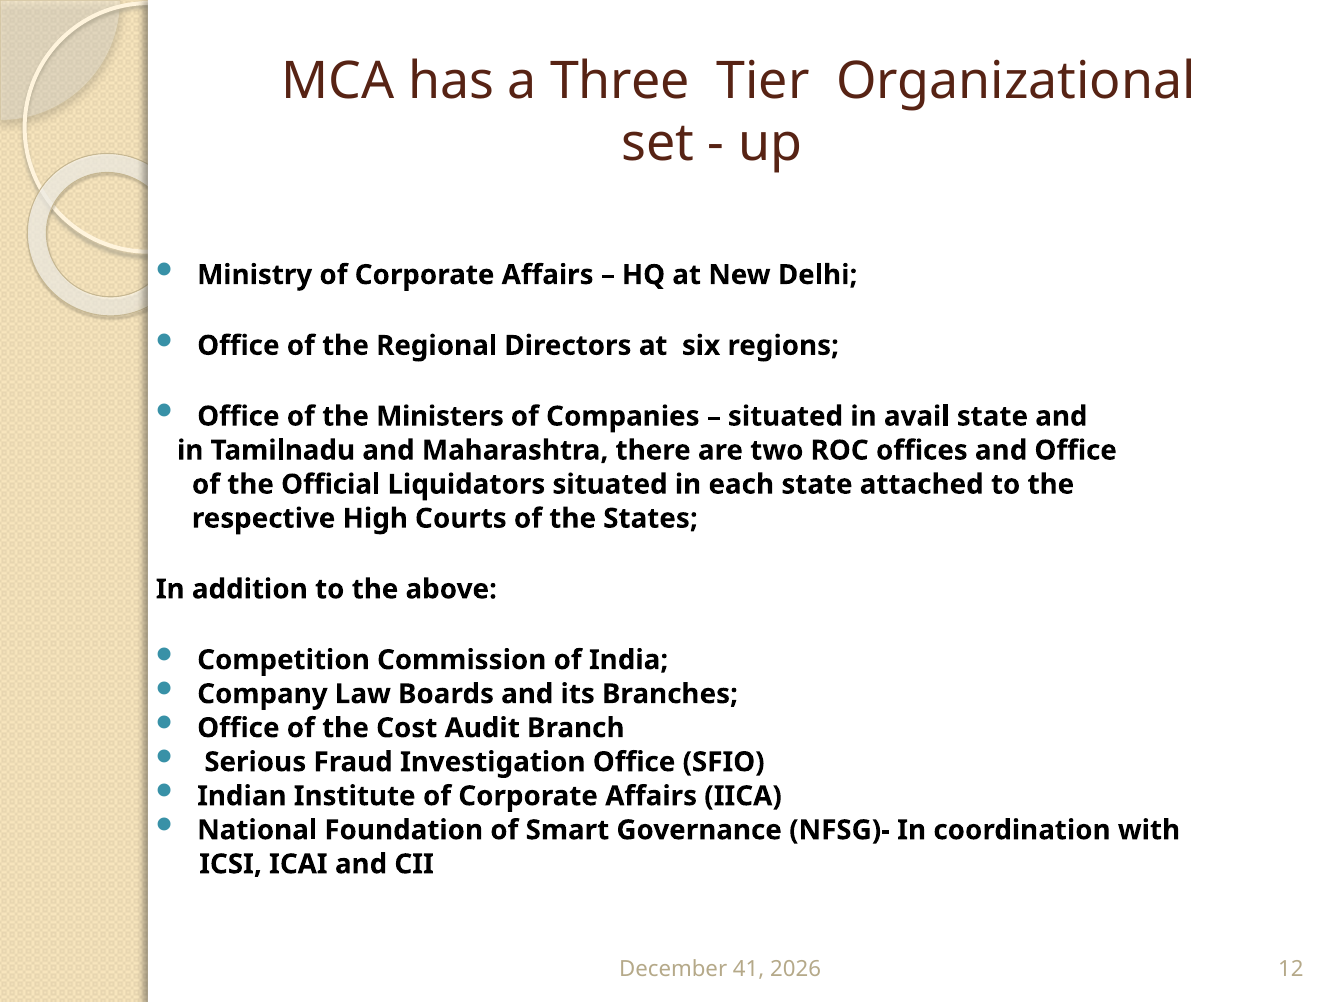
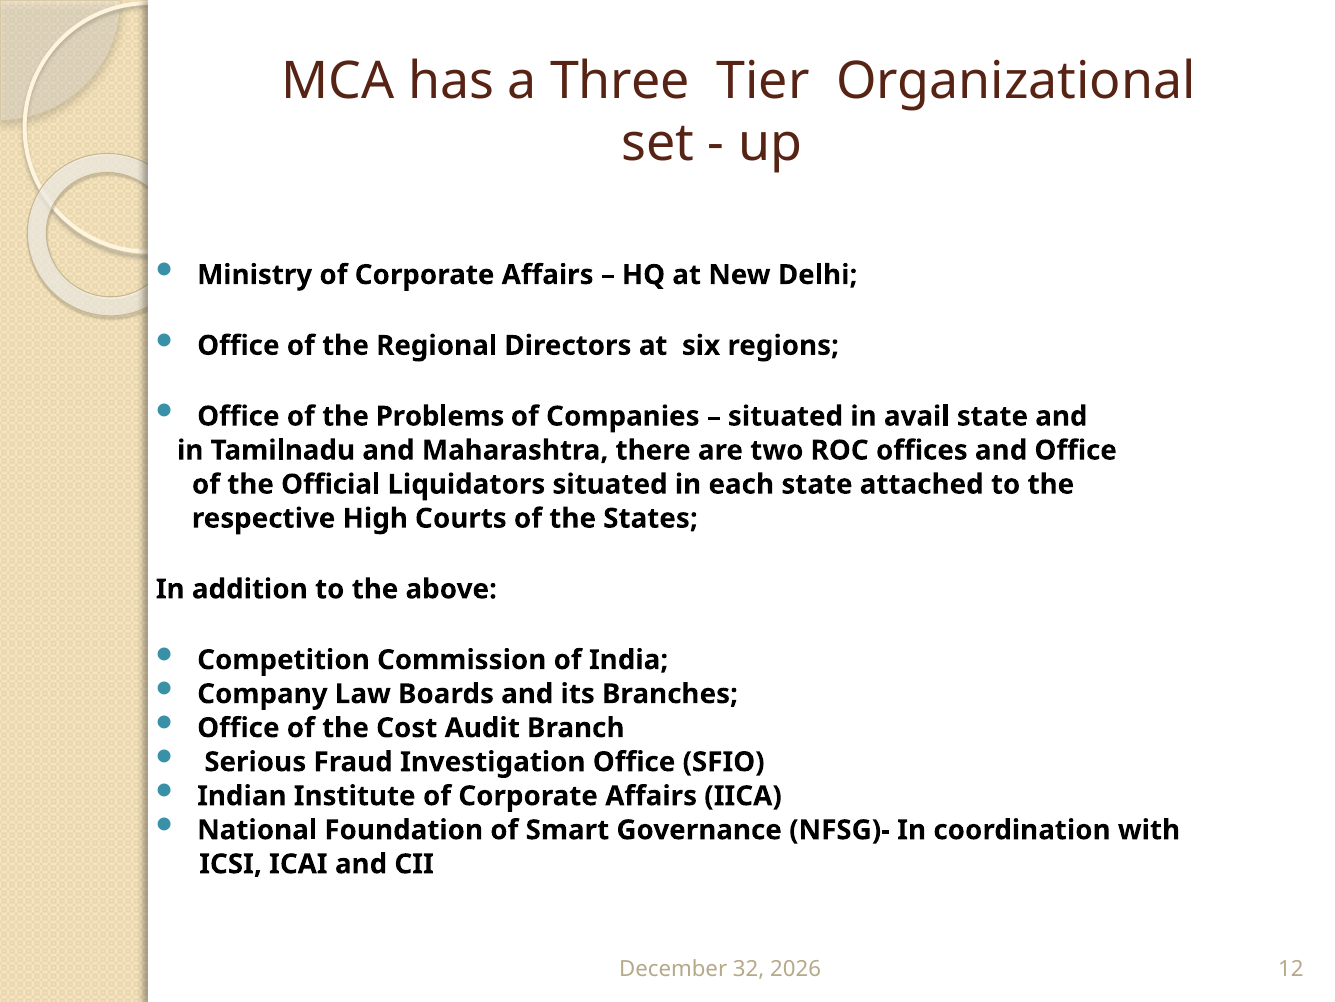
Ministers: Ministers -> Problems (440, 416)
41: 41 -> 32 (749, 968)
